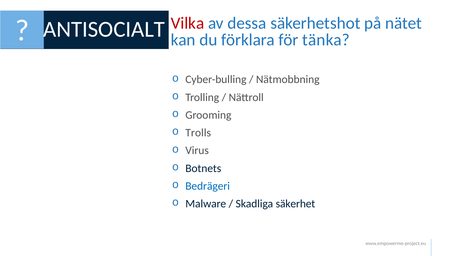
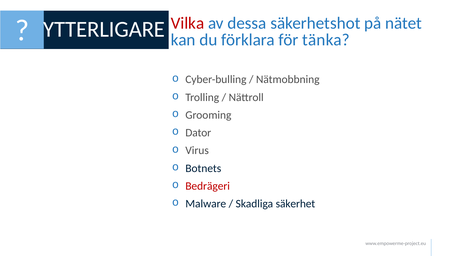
ANTISOCIALT: ANTISOCIALT -> YTTERLIGARE (104, 29)
Trolls: Trolls -> Dator (198, 133)
Bedrägeri colour: blue -> red (208, 186)
